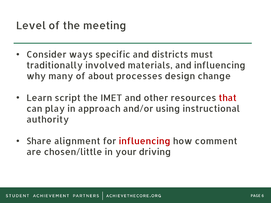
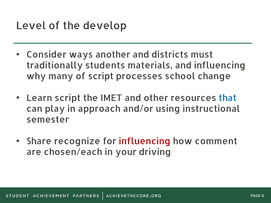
meeting: meeting -> develop (105, 26)
specific: specific -> another (113, 55)
involved: involved -> students (105, 66)
of about: about -> script (101, 77)
design: design -> school (180, 77)
that colour: red -> blue (228, 98)
authority: authority -> semester (48, 120)
alignment: alignment -> recognize (77, 142)
chosen/little: chosen/little -> chosen/each (73, 152)
